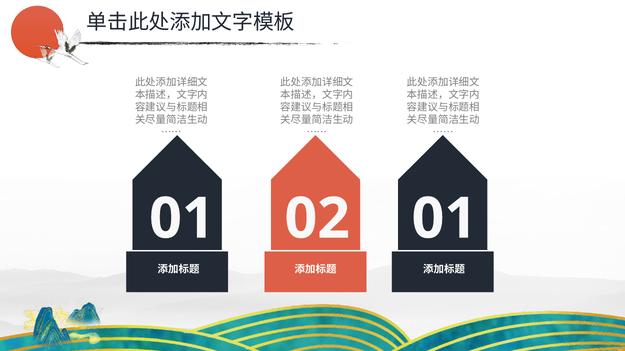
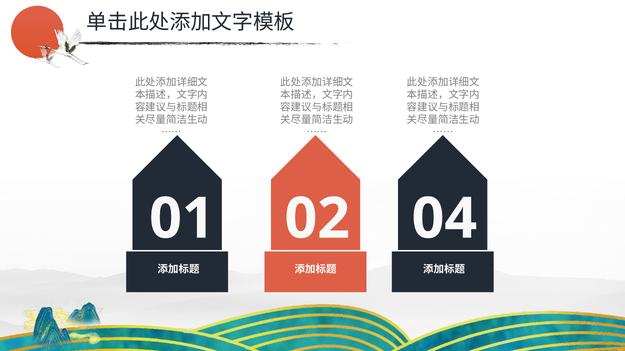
02 01: 01 -> 04 (444, 219)
